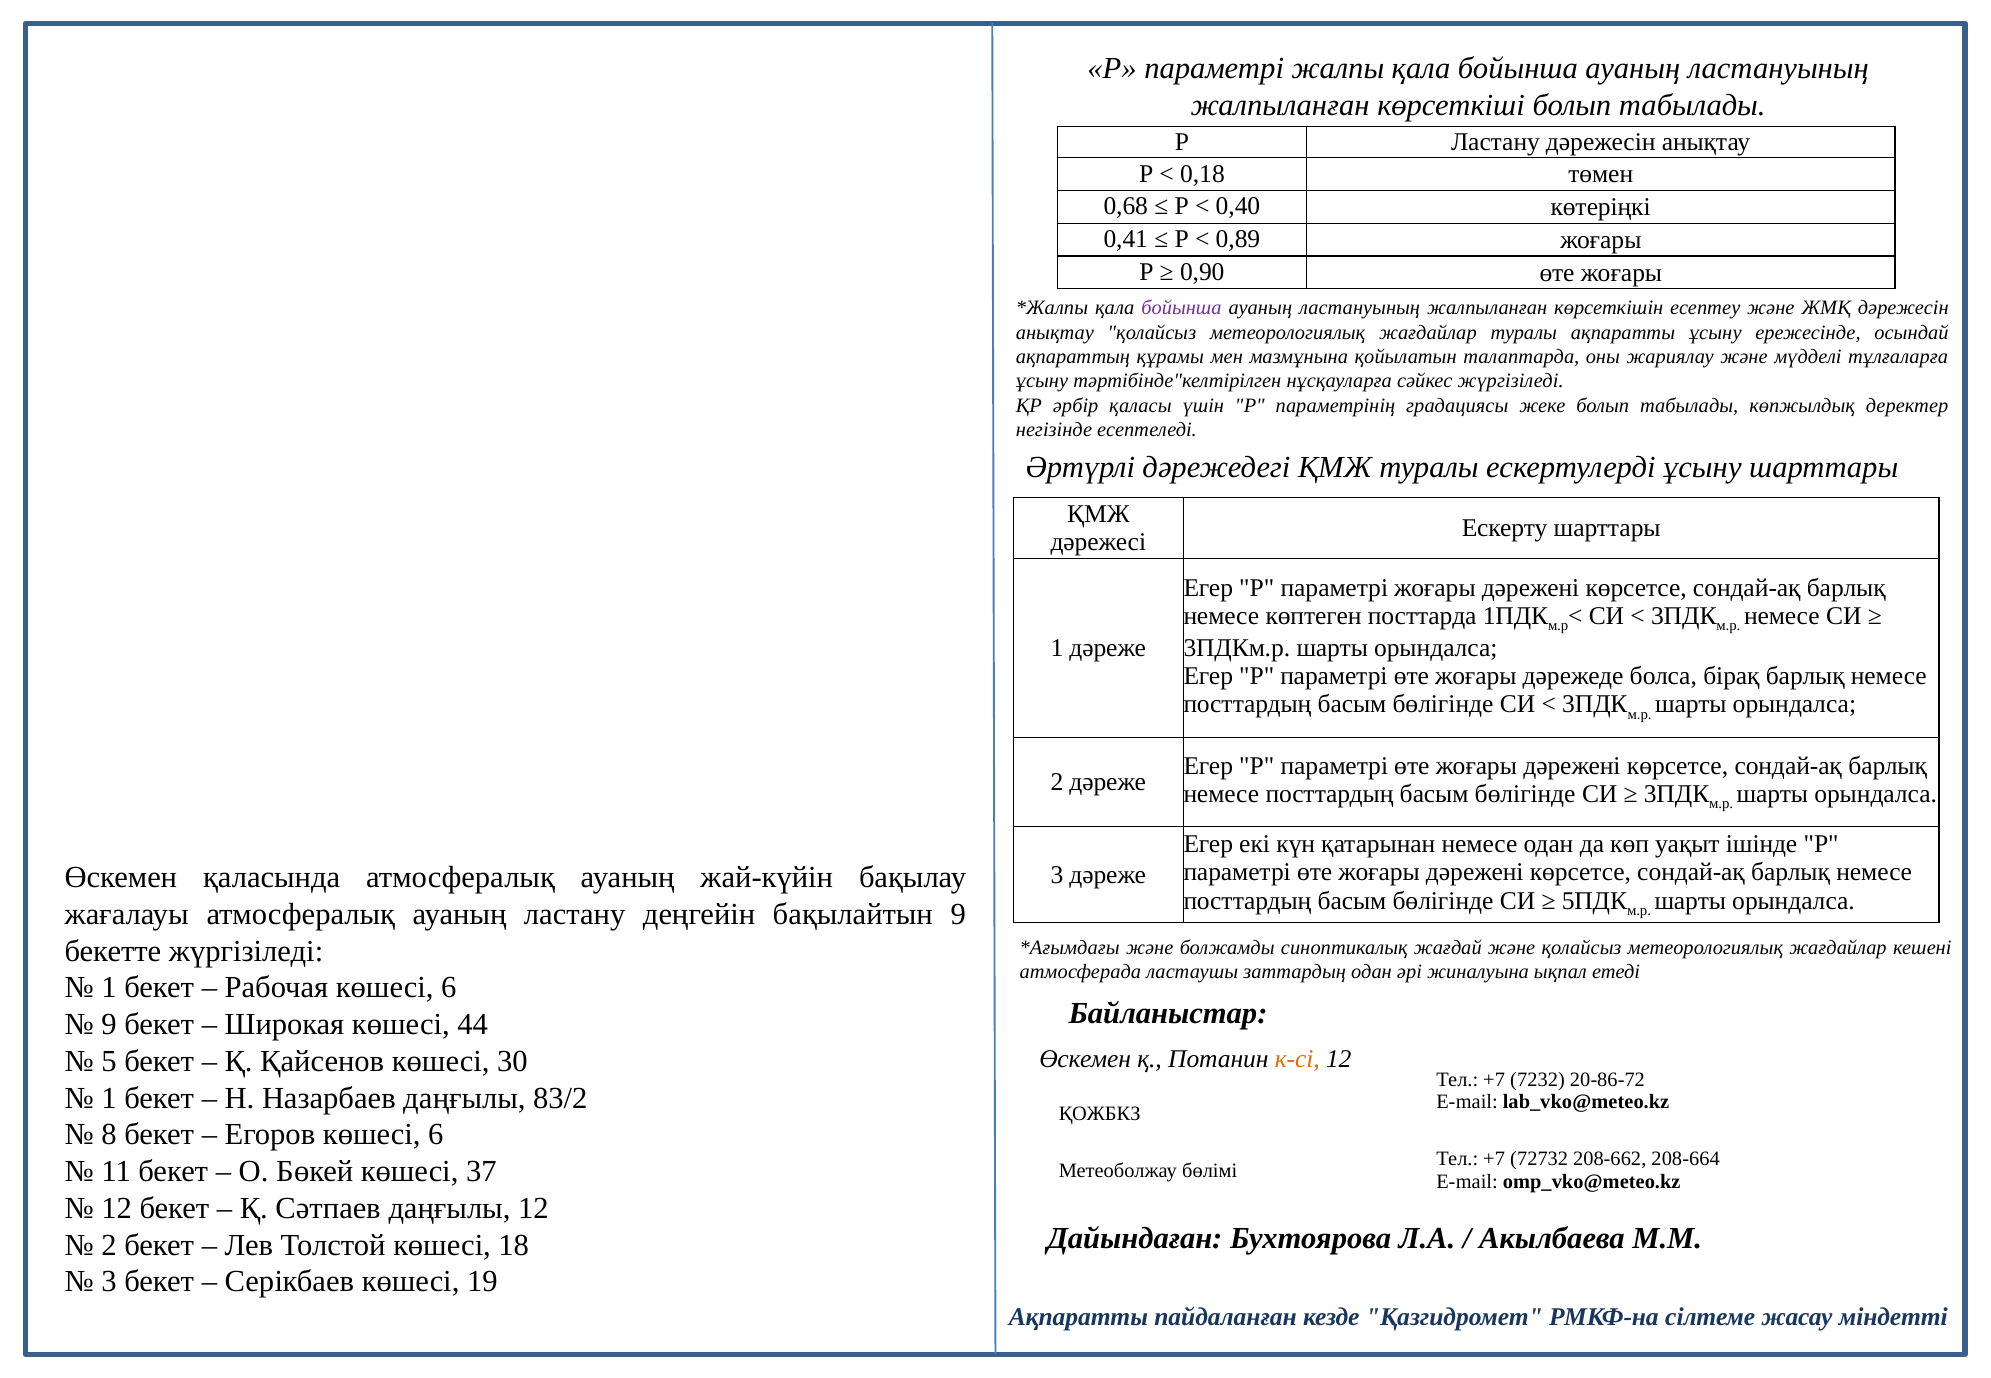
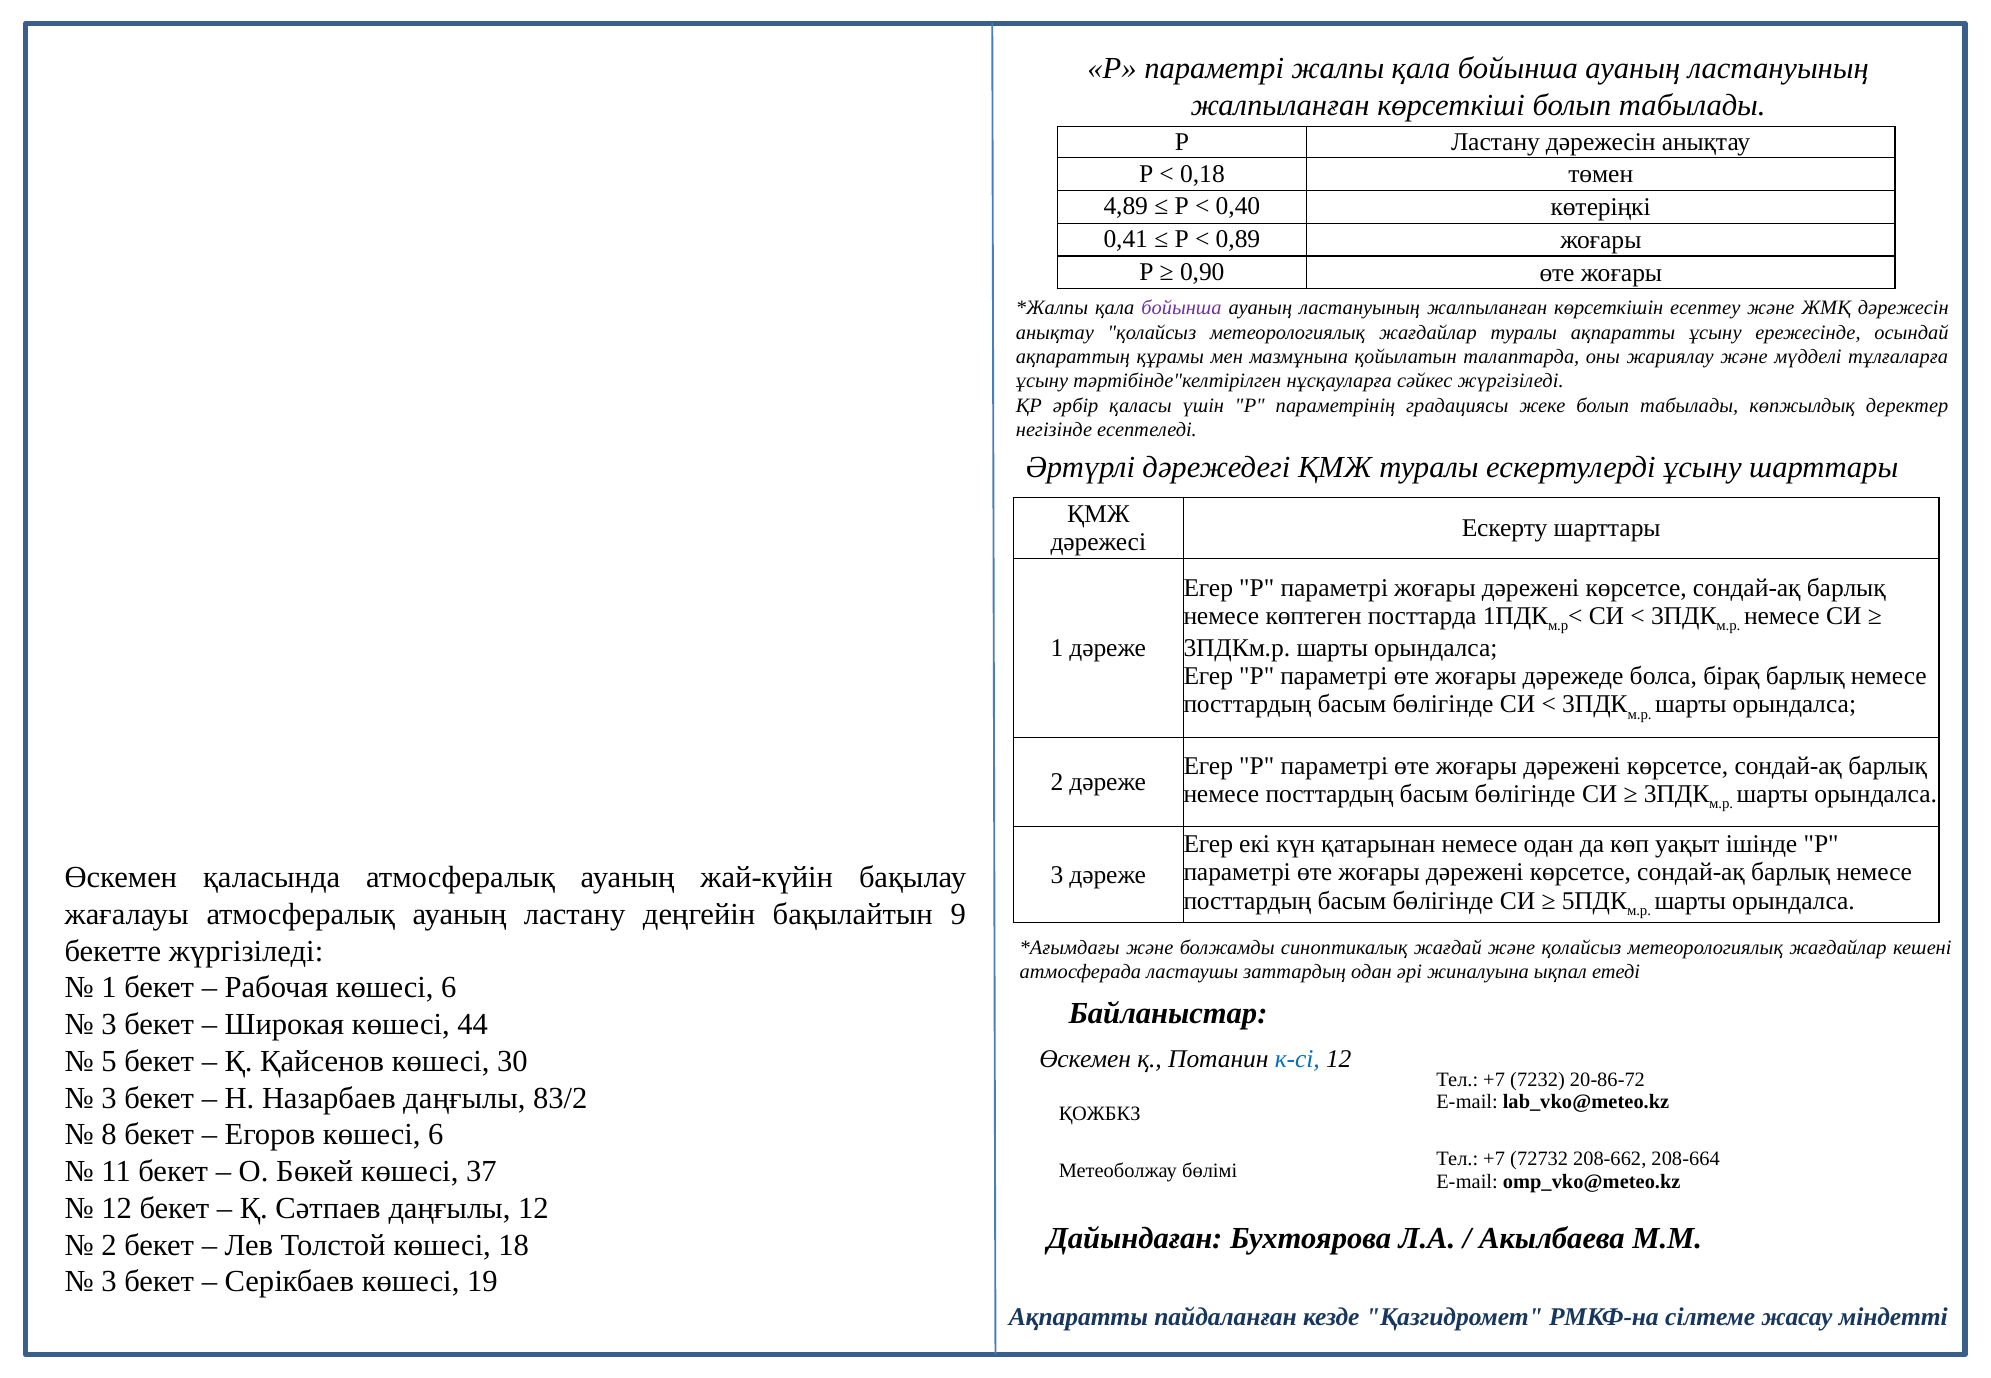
0,68: 0,68 -> 4,89 (1126, 207)
9: 9 -> 3 (109, 1025)
к-сі colour: orange -> blue (1297, 1059)
1: 1 -> 3 (109, 1098)
